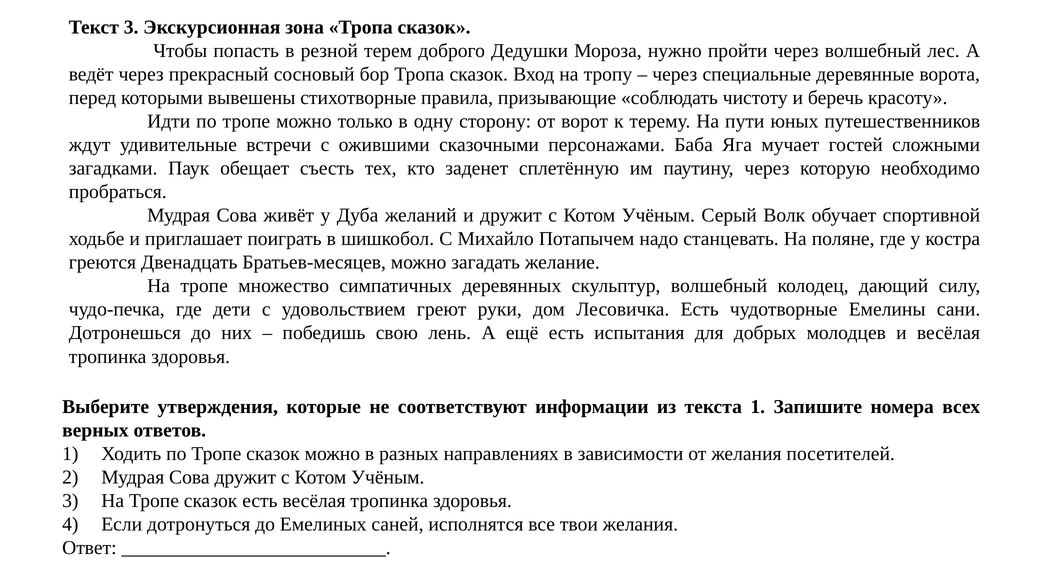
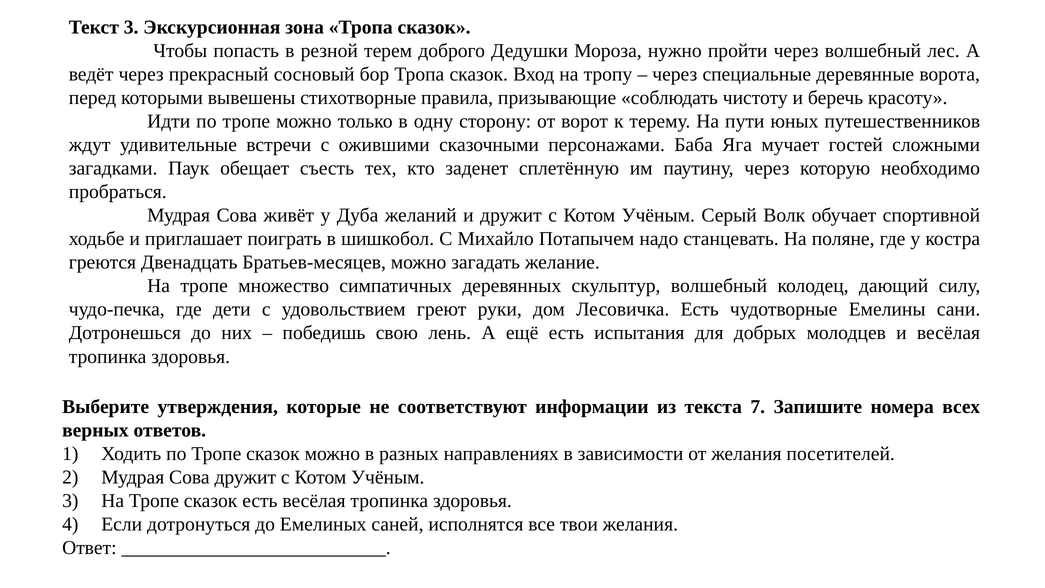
текста 1: 1 -> 7 (758, 407)
